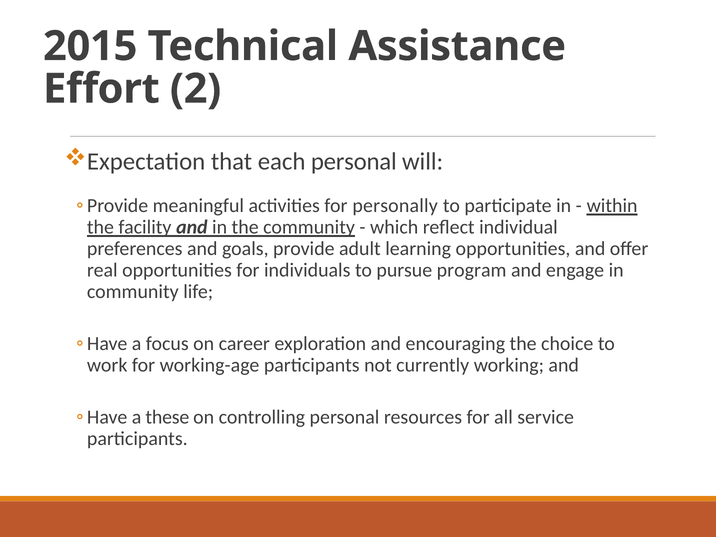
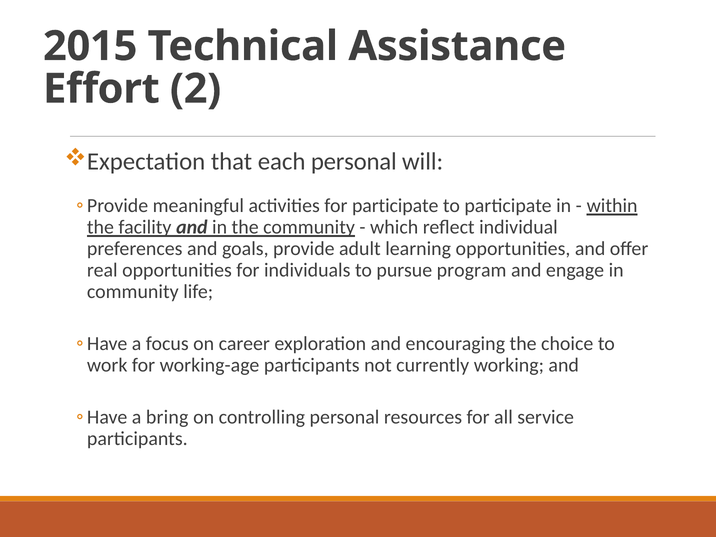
for personally: personally -> participate (395, 206)
these: these -> bring (167, 417)
